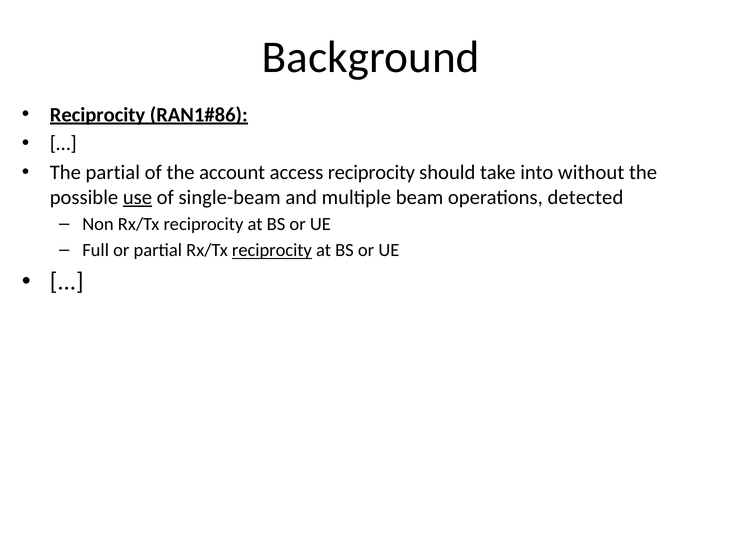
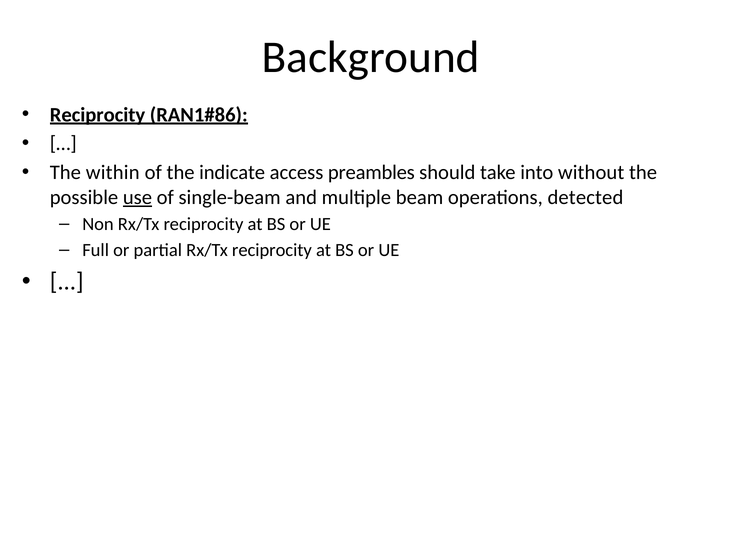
The partial: partial -> within (113, 172)
account: account -> indicate (232, 172)
access reciprocity: reciprocity -> preambles (371, 172)
reciprocity underline: present -> none (272, 250)
